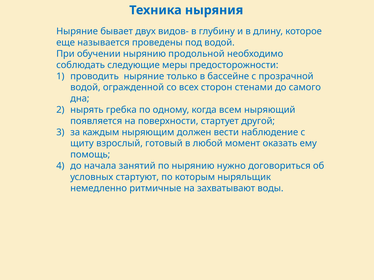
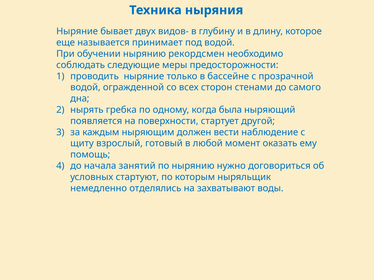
проведены: проведены -> принимает (157, 43)
продольной: продольной -> рекордсмен (196, 54)
всем: всем -> была (230, 110)
ритмичные: ритмичные -> отделялись (155, 189)
